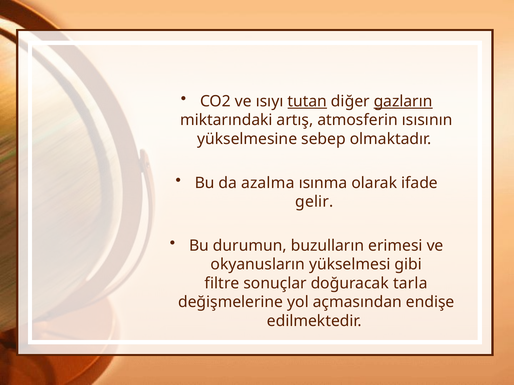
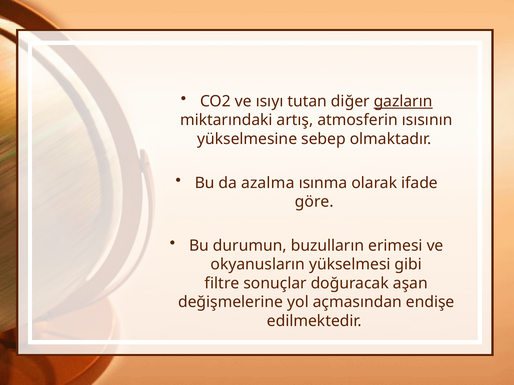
tutan underline: present -> none (307, 101)
gelir: gelir -> göre (314, 202)
tarla: tarla -> aşan (410, 284)
